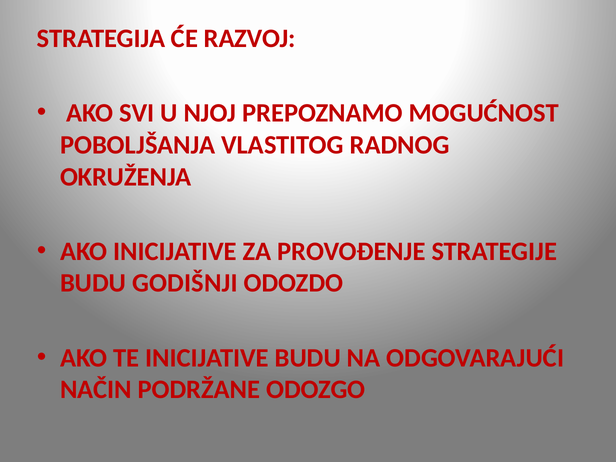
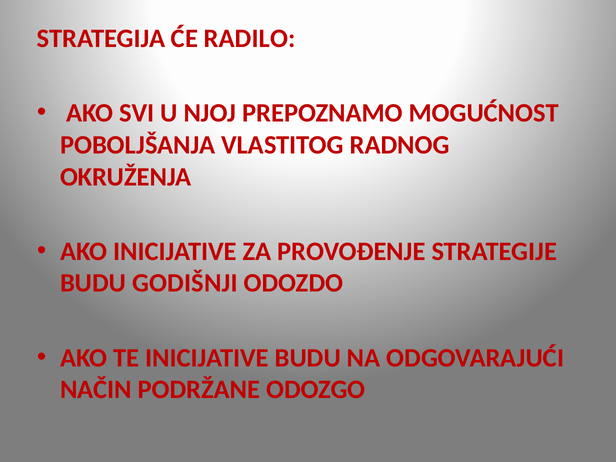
RAZVOJ: RAZVOJ -> RADILO (250, 38)
